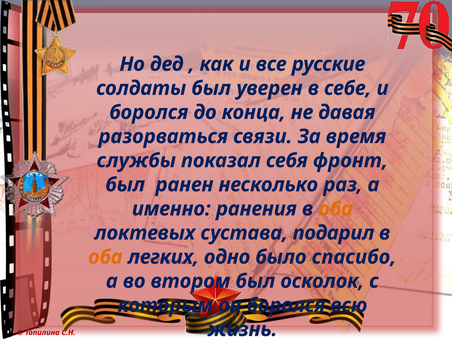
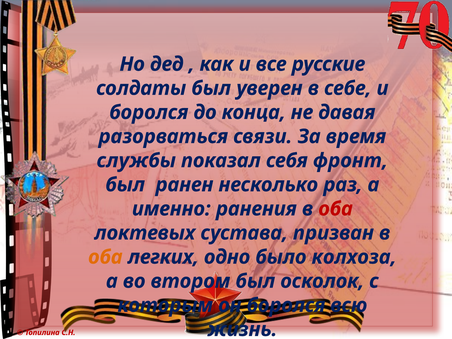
оба colour: orange -> red (336, 209)
подарил: подарил -> призван (333, 233)
спасибо: спасибо -> колхоза (354, 257)
